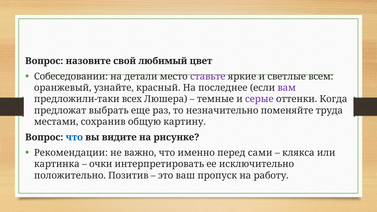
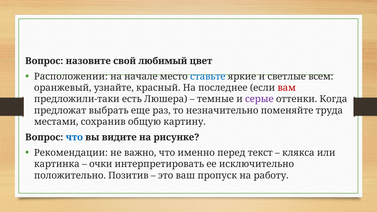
Собеседовании: Собеседовании -> Расположении (71, 76)
детали: детали -> начале (141, 76)
ставьте colour: purple -> blue (208, 76)
вам colour: purple -> red (287, 88)
всех: всех -> есть (132, 99)
сами: сами -> текст (260, 153)
